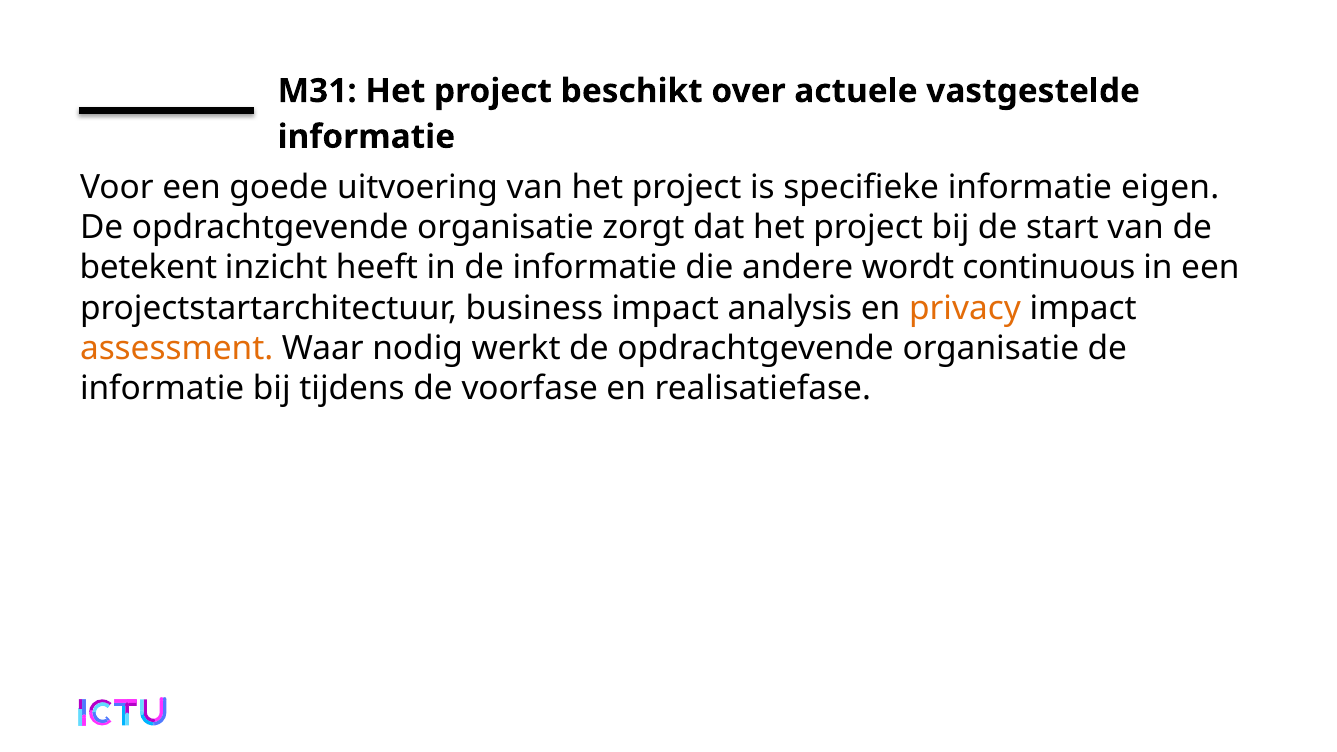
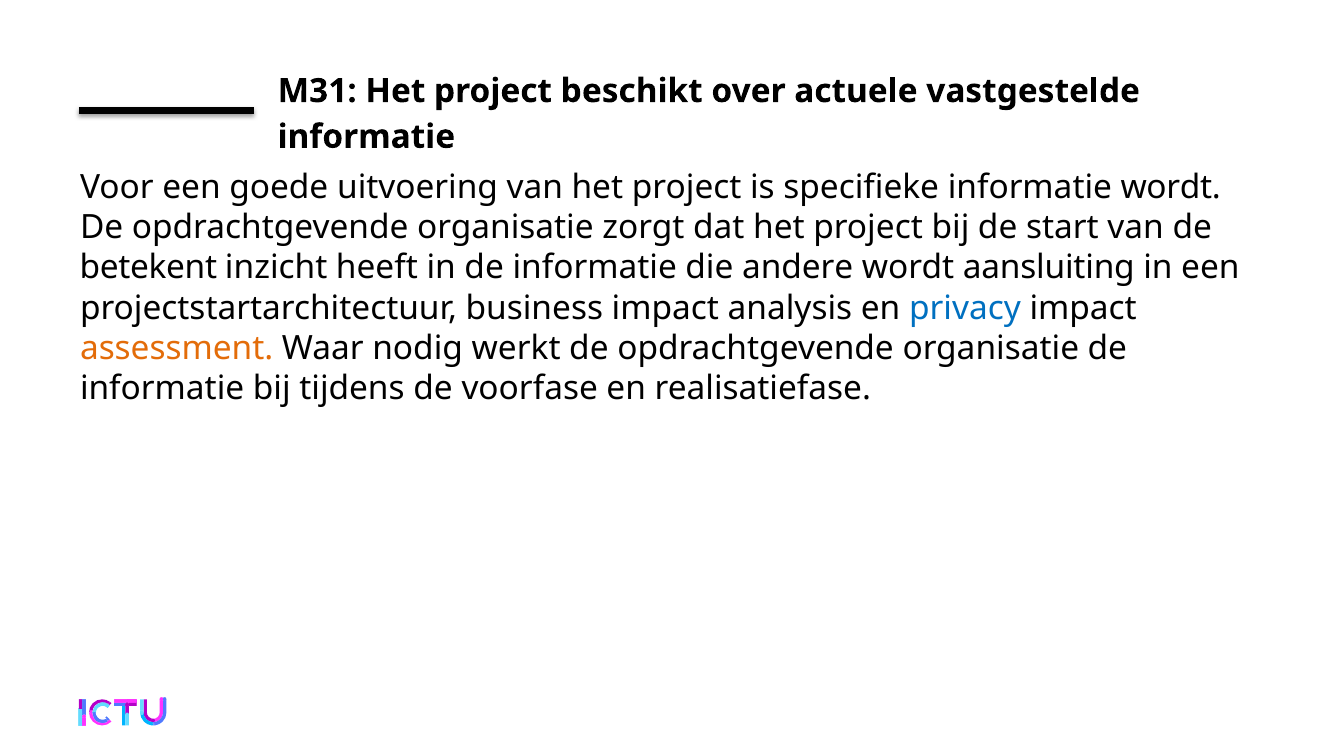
informatie eigen: eigen -> wordt (1171, 188)
continuous: continuous -> aansluiting (1049, 268)
privacy colour: orange -> blue (965, 308)
